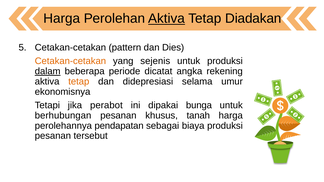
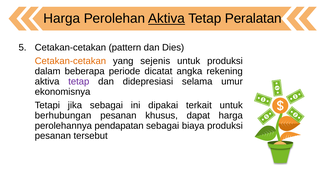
Diadakan: Diadakan -> Peralatan (253, 19)
dalam underline: present -> none (48, 71)
tetap colour: orange -> purple (79, 82)
jika perabot: perabot -> sebagai (106, 105)
bunga: bunga -> terkait (199, 105)
tanah: tanah -> dapat (198, 116)
